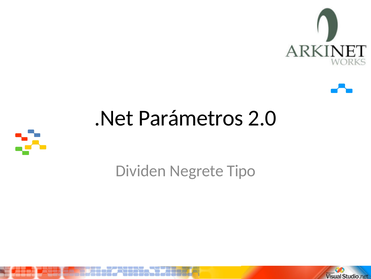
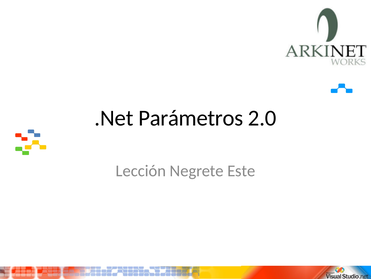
Dividen: Dividen -> Lección (141, 171)
Tipo: Tipo -> Este (241, 171)
